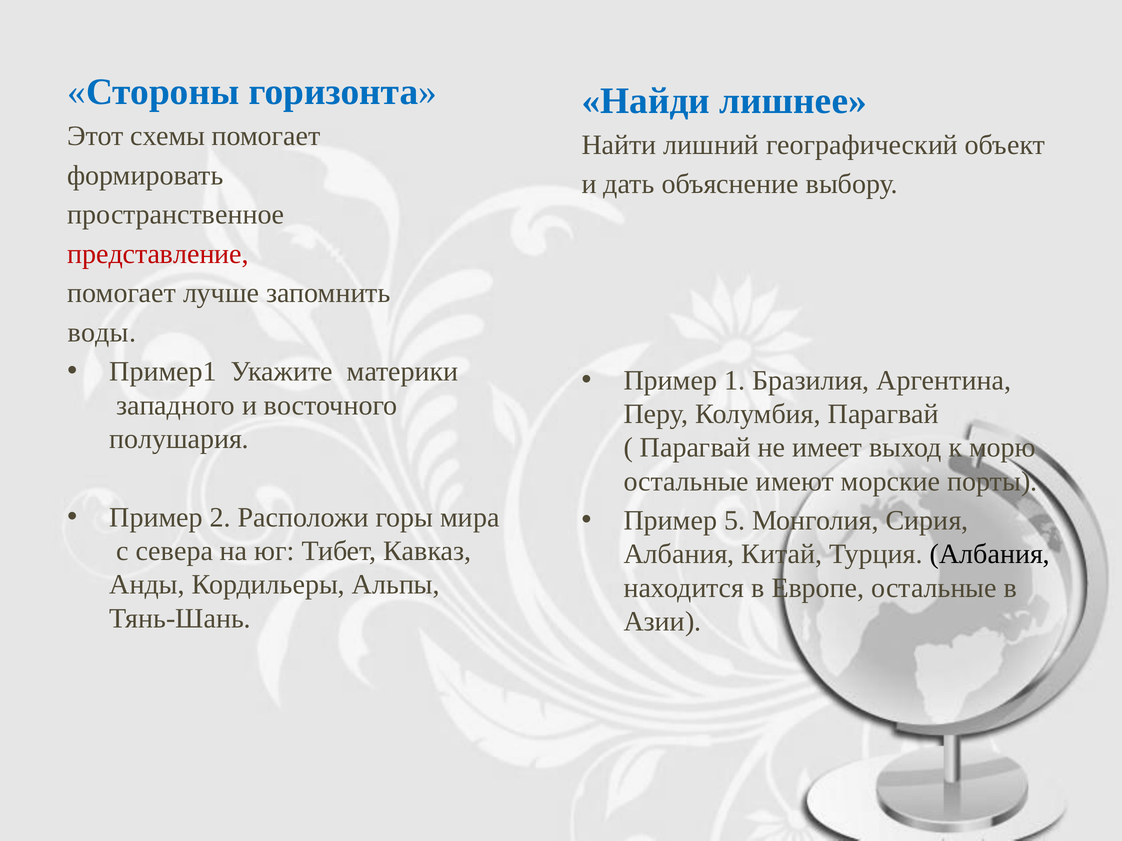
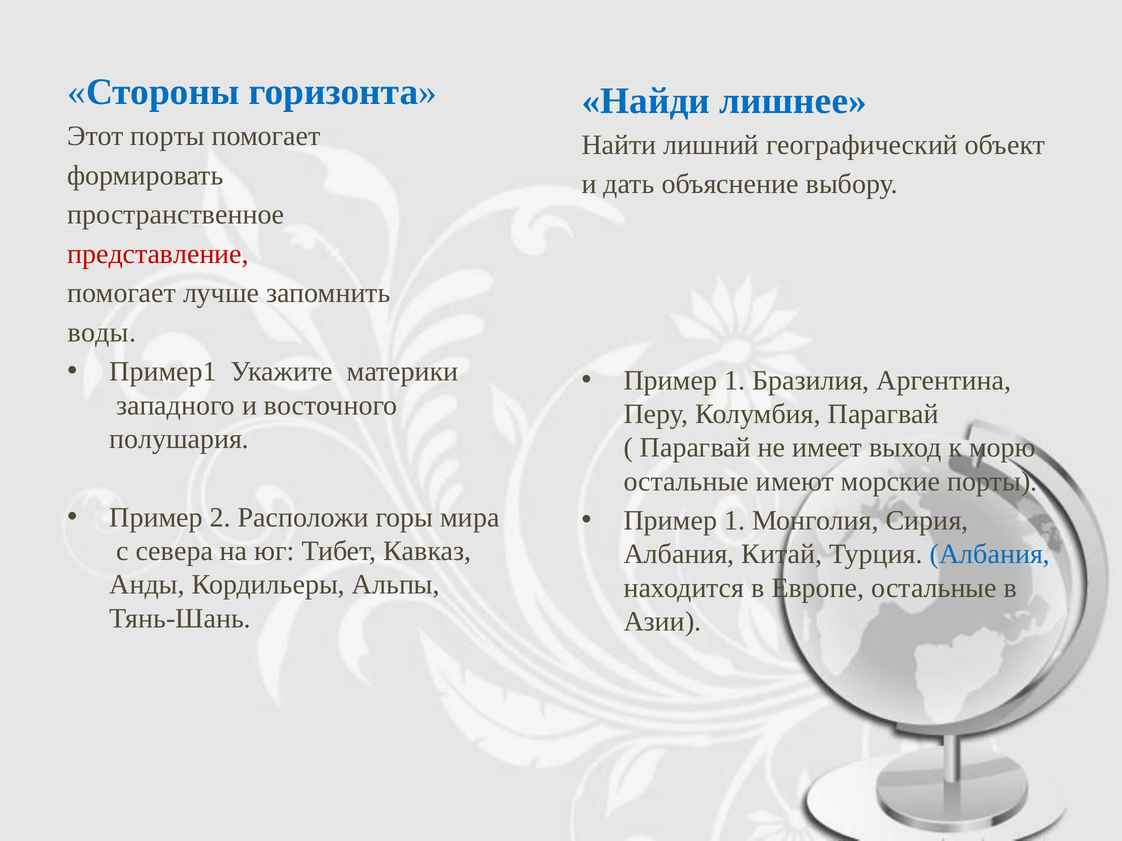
Этот схемы: схемы -> порты (168, 136)
5: 5 -> 1 (735, 521)
Албания colour: black -> blue (990, 555)
